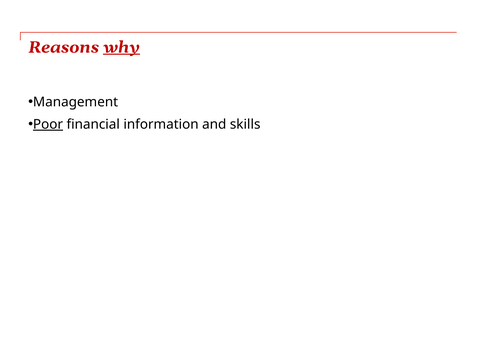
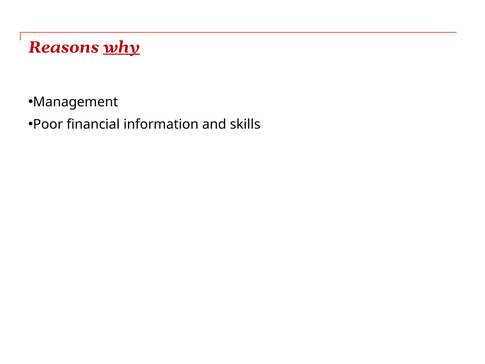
Poor underline: present -> none (48, 124)
